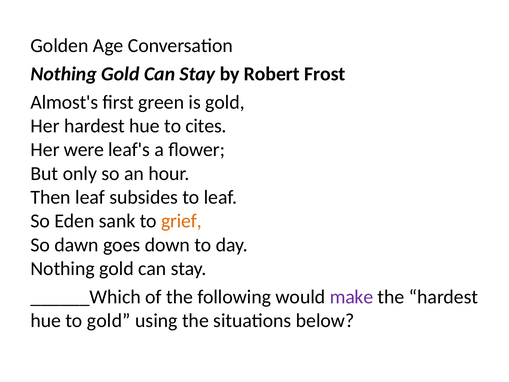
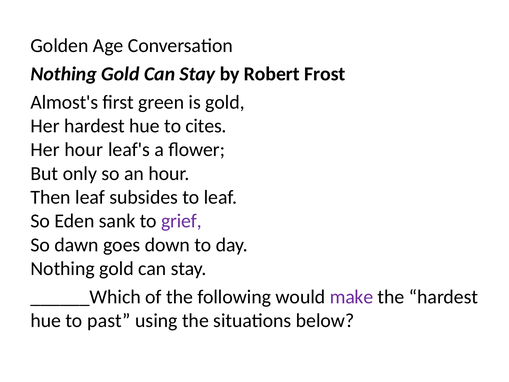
Her were: were -> hour (84, 150)
grief colour: orange -> purple (181, 221)
to gold: gold -> past (109, 321)
